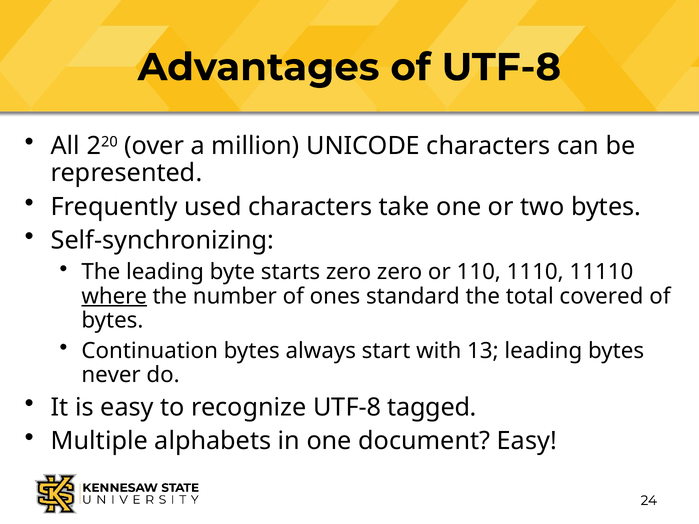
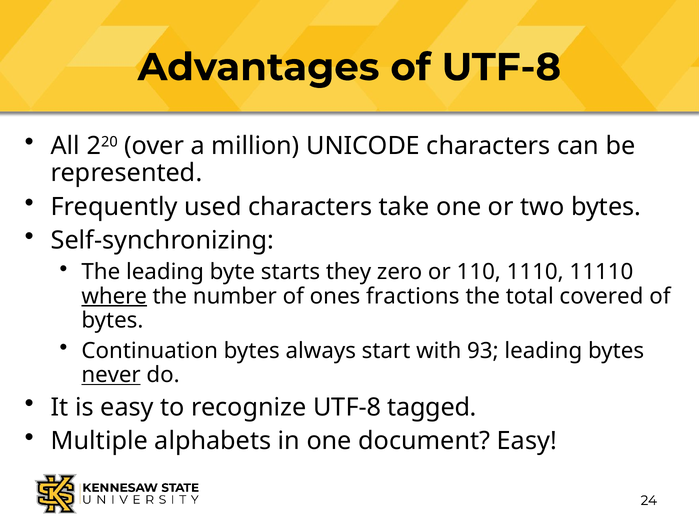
starts zero: zero -> they (349, 272)
standard: standard -> fractions (413, 296)
13: 13 -> 93 (483, 351)
never underline: none -> present (111, 375)
